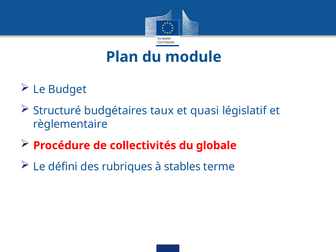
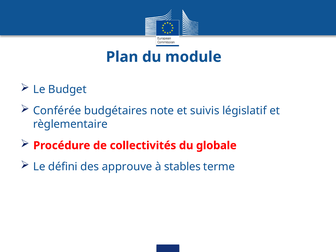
Structuré: Structuré -> Conférée (57, 111)
taux: taux -> note (162, 111)
quasi: quasi -> suivis (205, 111)
rubriques: rubriques -> approuve (127, 167)
